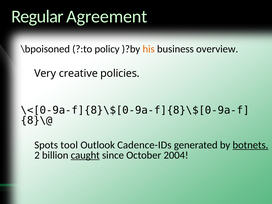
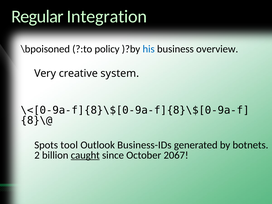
Agreement: Agreement -> Integration (107, 17)
his colour: orange -> blue (149, 49)
policies: policies -> system (120, 73)
Cadence-IDs: Cadence-IDs -> Business-IDs (144, 145)
botnets underline: present -> none (250, 145)
2004: 2004 -> 2067 (176, 155)
